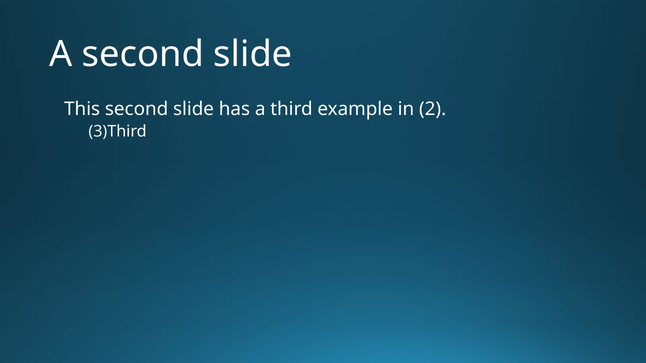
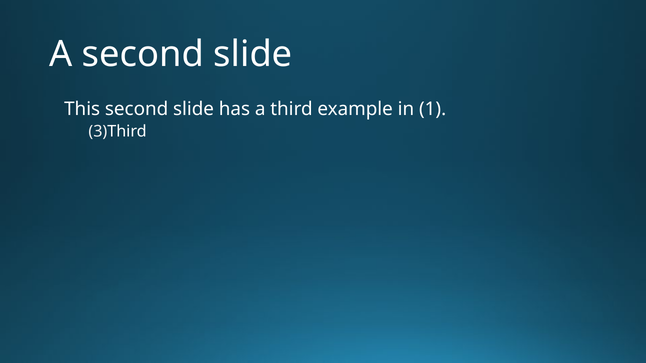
2: 2 -> 1 (433, 109)
